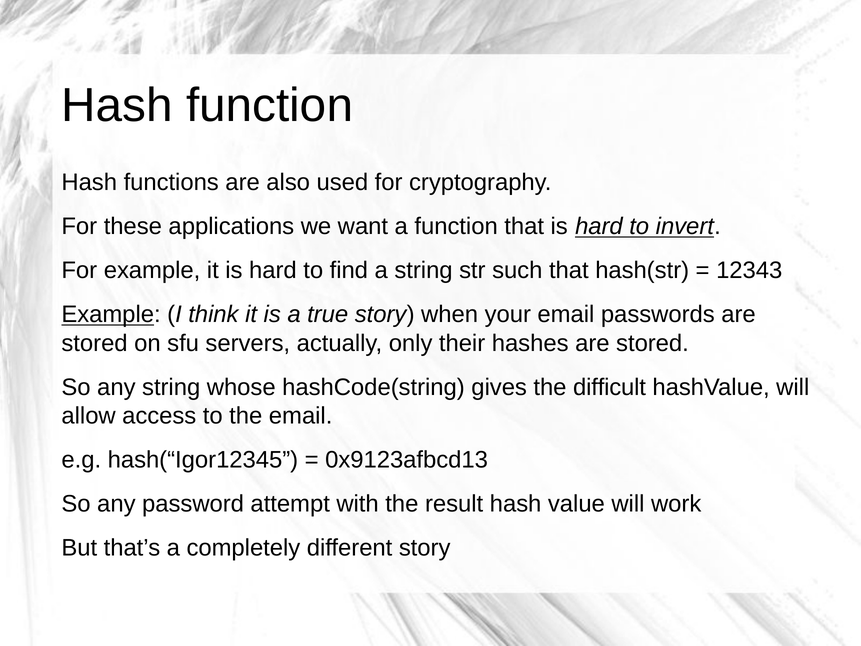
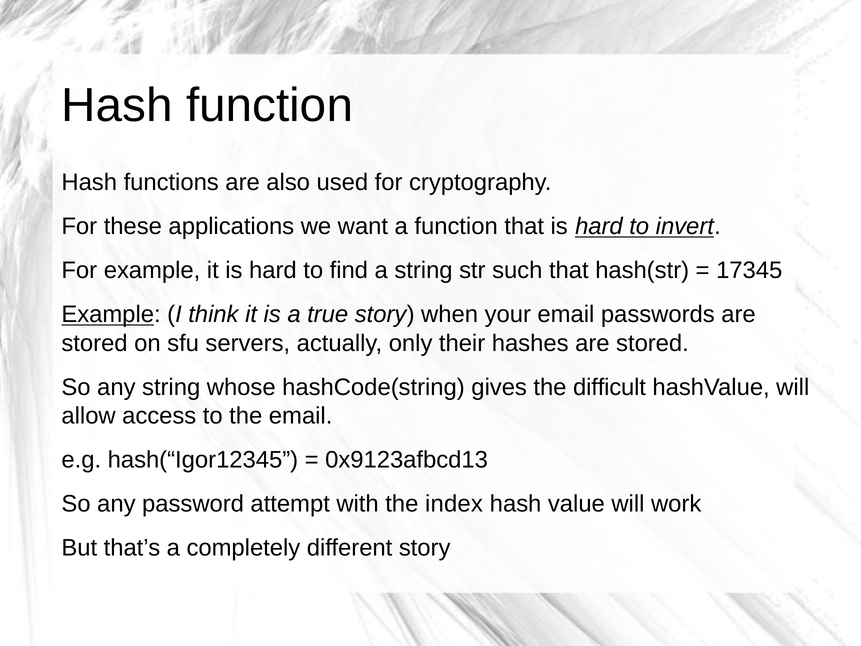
12343: 12343 -> 17345 (749, 270)
result: result -> index (454, 504)
